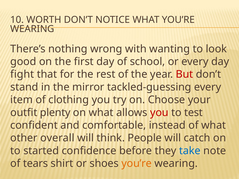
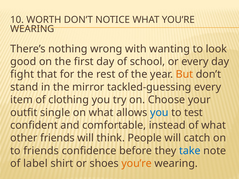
But colour: red -> orange (184, 74)
plenty: plenty -> single (55, 113)
you colour: red -> blue (159, 113)
other overall: overall -> friends (57, 138)
to started: started -> friends (41, 151)
tears: tears -> label (35, 164)
